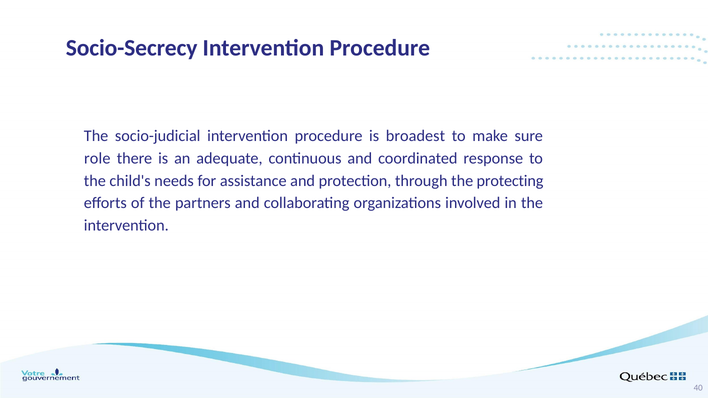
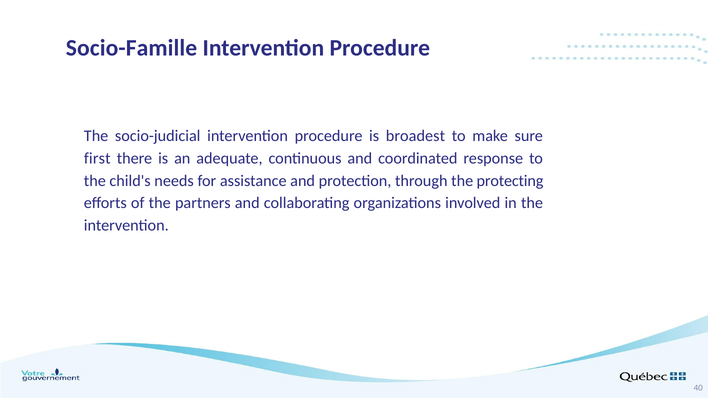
Socio-Secrecy: Socio-Secrecy -> Socio-Famille (132, 48)
role: role -> first (97, 159)
